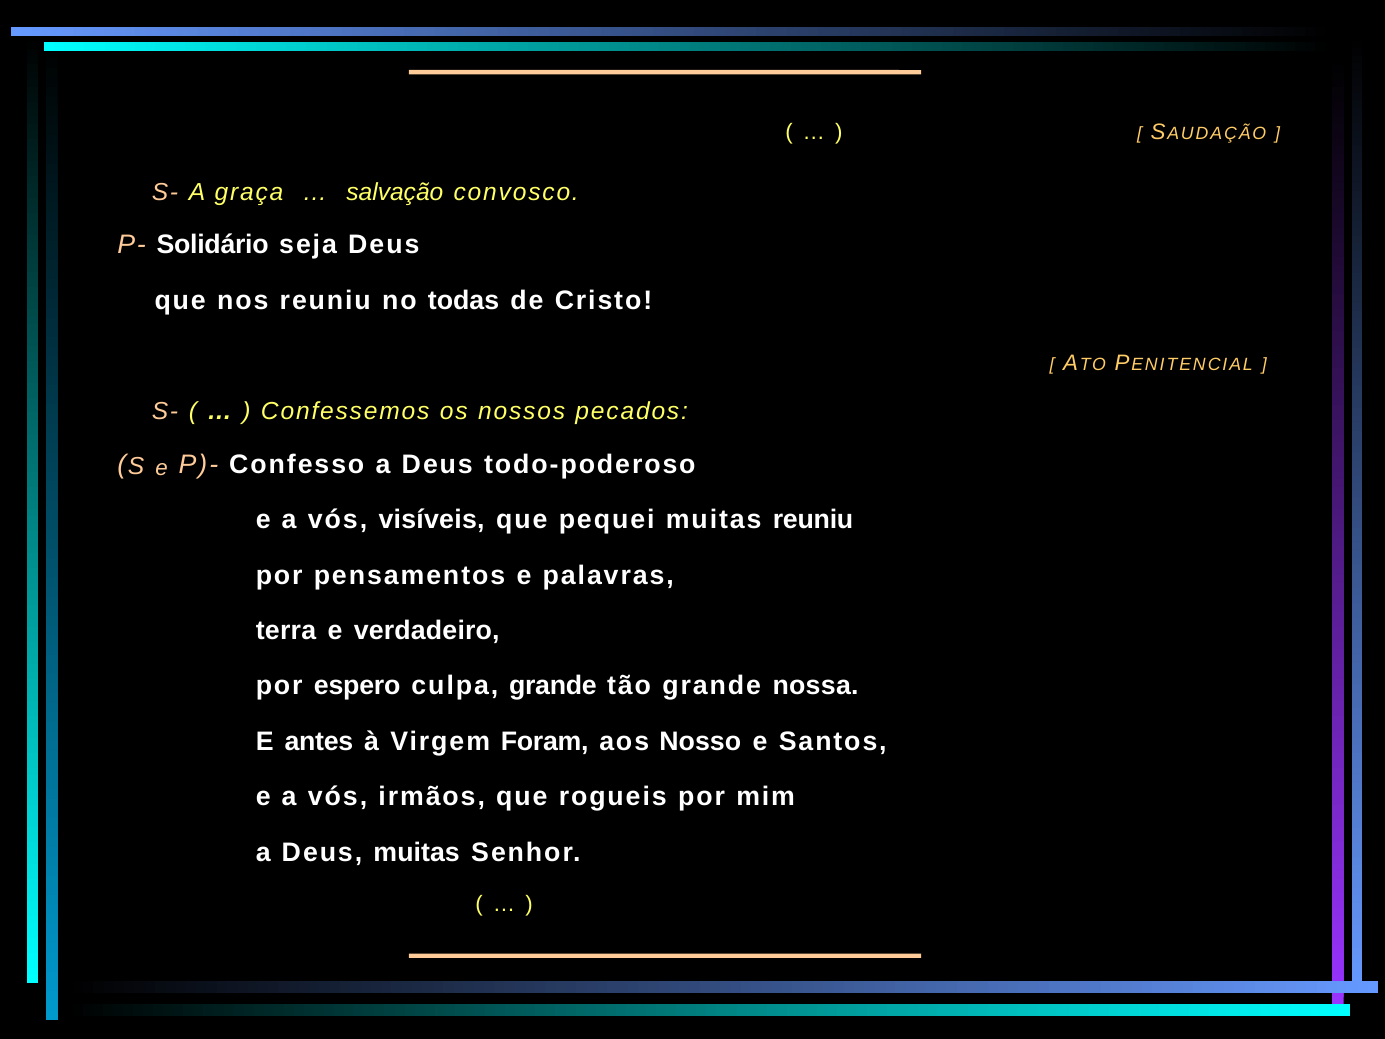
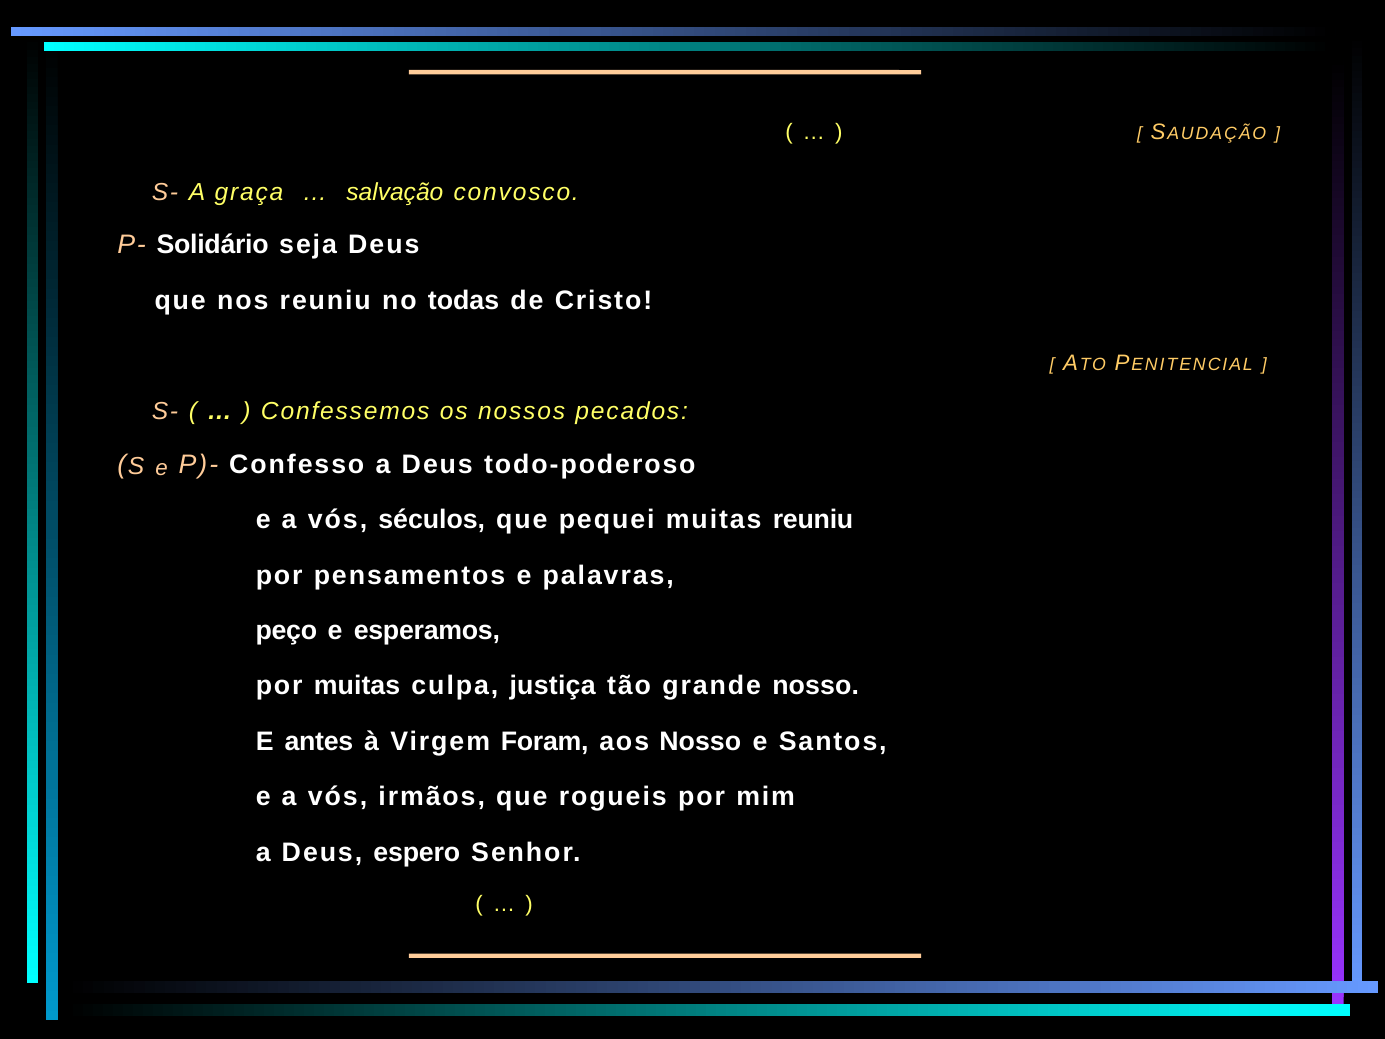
visíveis: visíveis -> séculos (432, 520)
terra: terra -> peço (286, 631)
verdadeiro: verdadeiro -> esperamos (427, 631)
por espero: espero -> muitas (357, 686)
culpa grande: grande -> justiça (553, 686)
grande nossa: nossa -> nosso (816, 686)
Deus muitas: muitas -> espero (417, 852)
